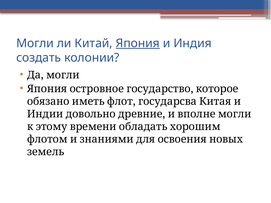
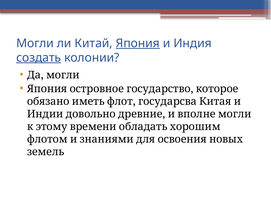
создать underline: none -> present (39, 58)
